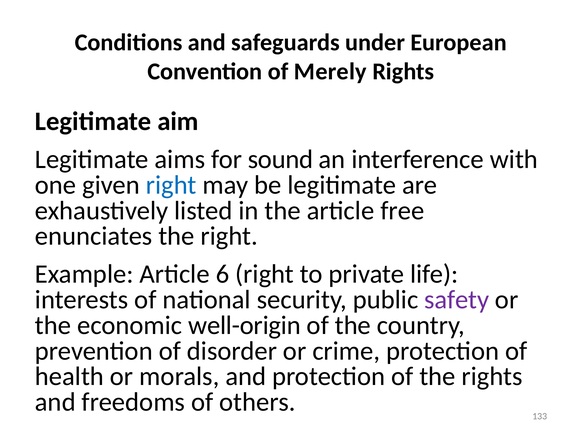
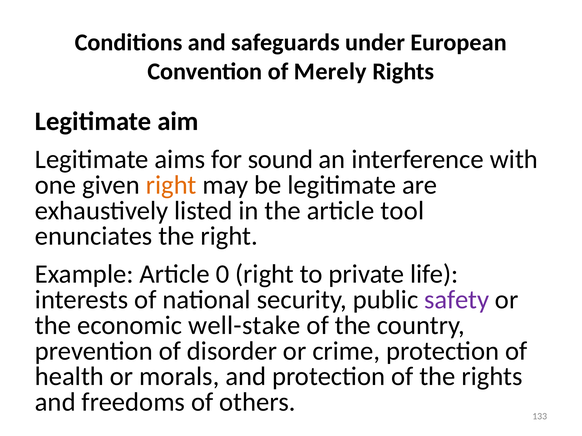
right colour: blue -> orange (171, 185)
free: free -> tool (402, 211)
6: 6 -> 0 (222, 274)
well-origin: well-origin -> well-stake (244, 326)
